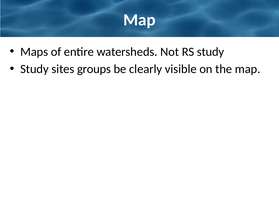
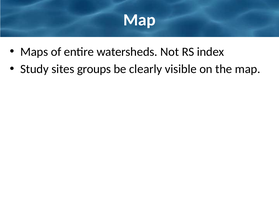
RS study: study -> index (211, 52)
